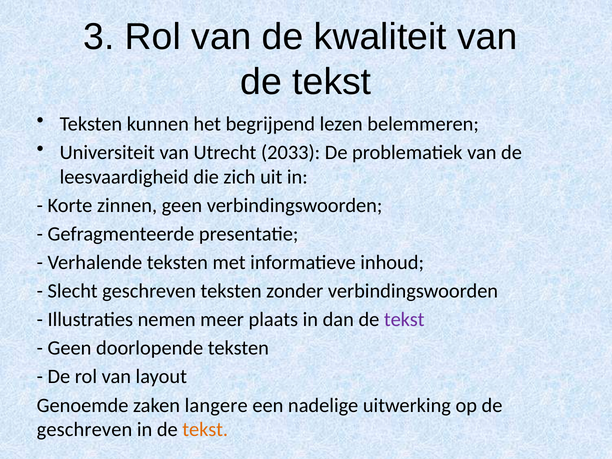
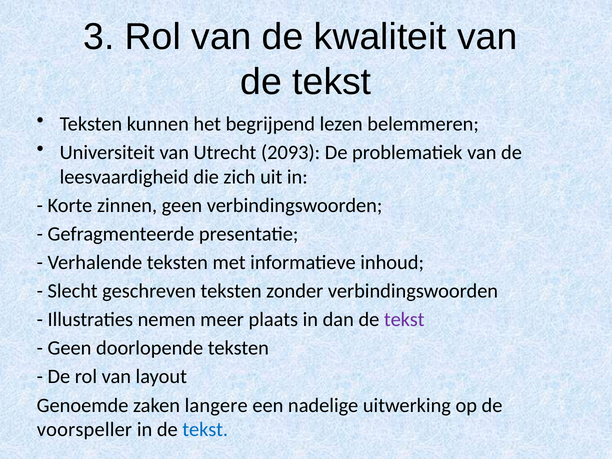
2033: 2033 -> 2093 (291, 152)
geschreven: geschreven -> voorspeller (84, 430)
tekst colour: orange -> blue (205, 430)
